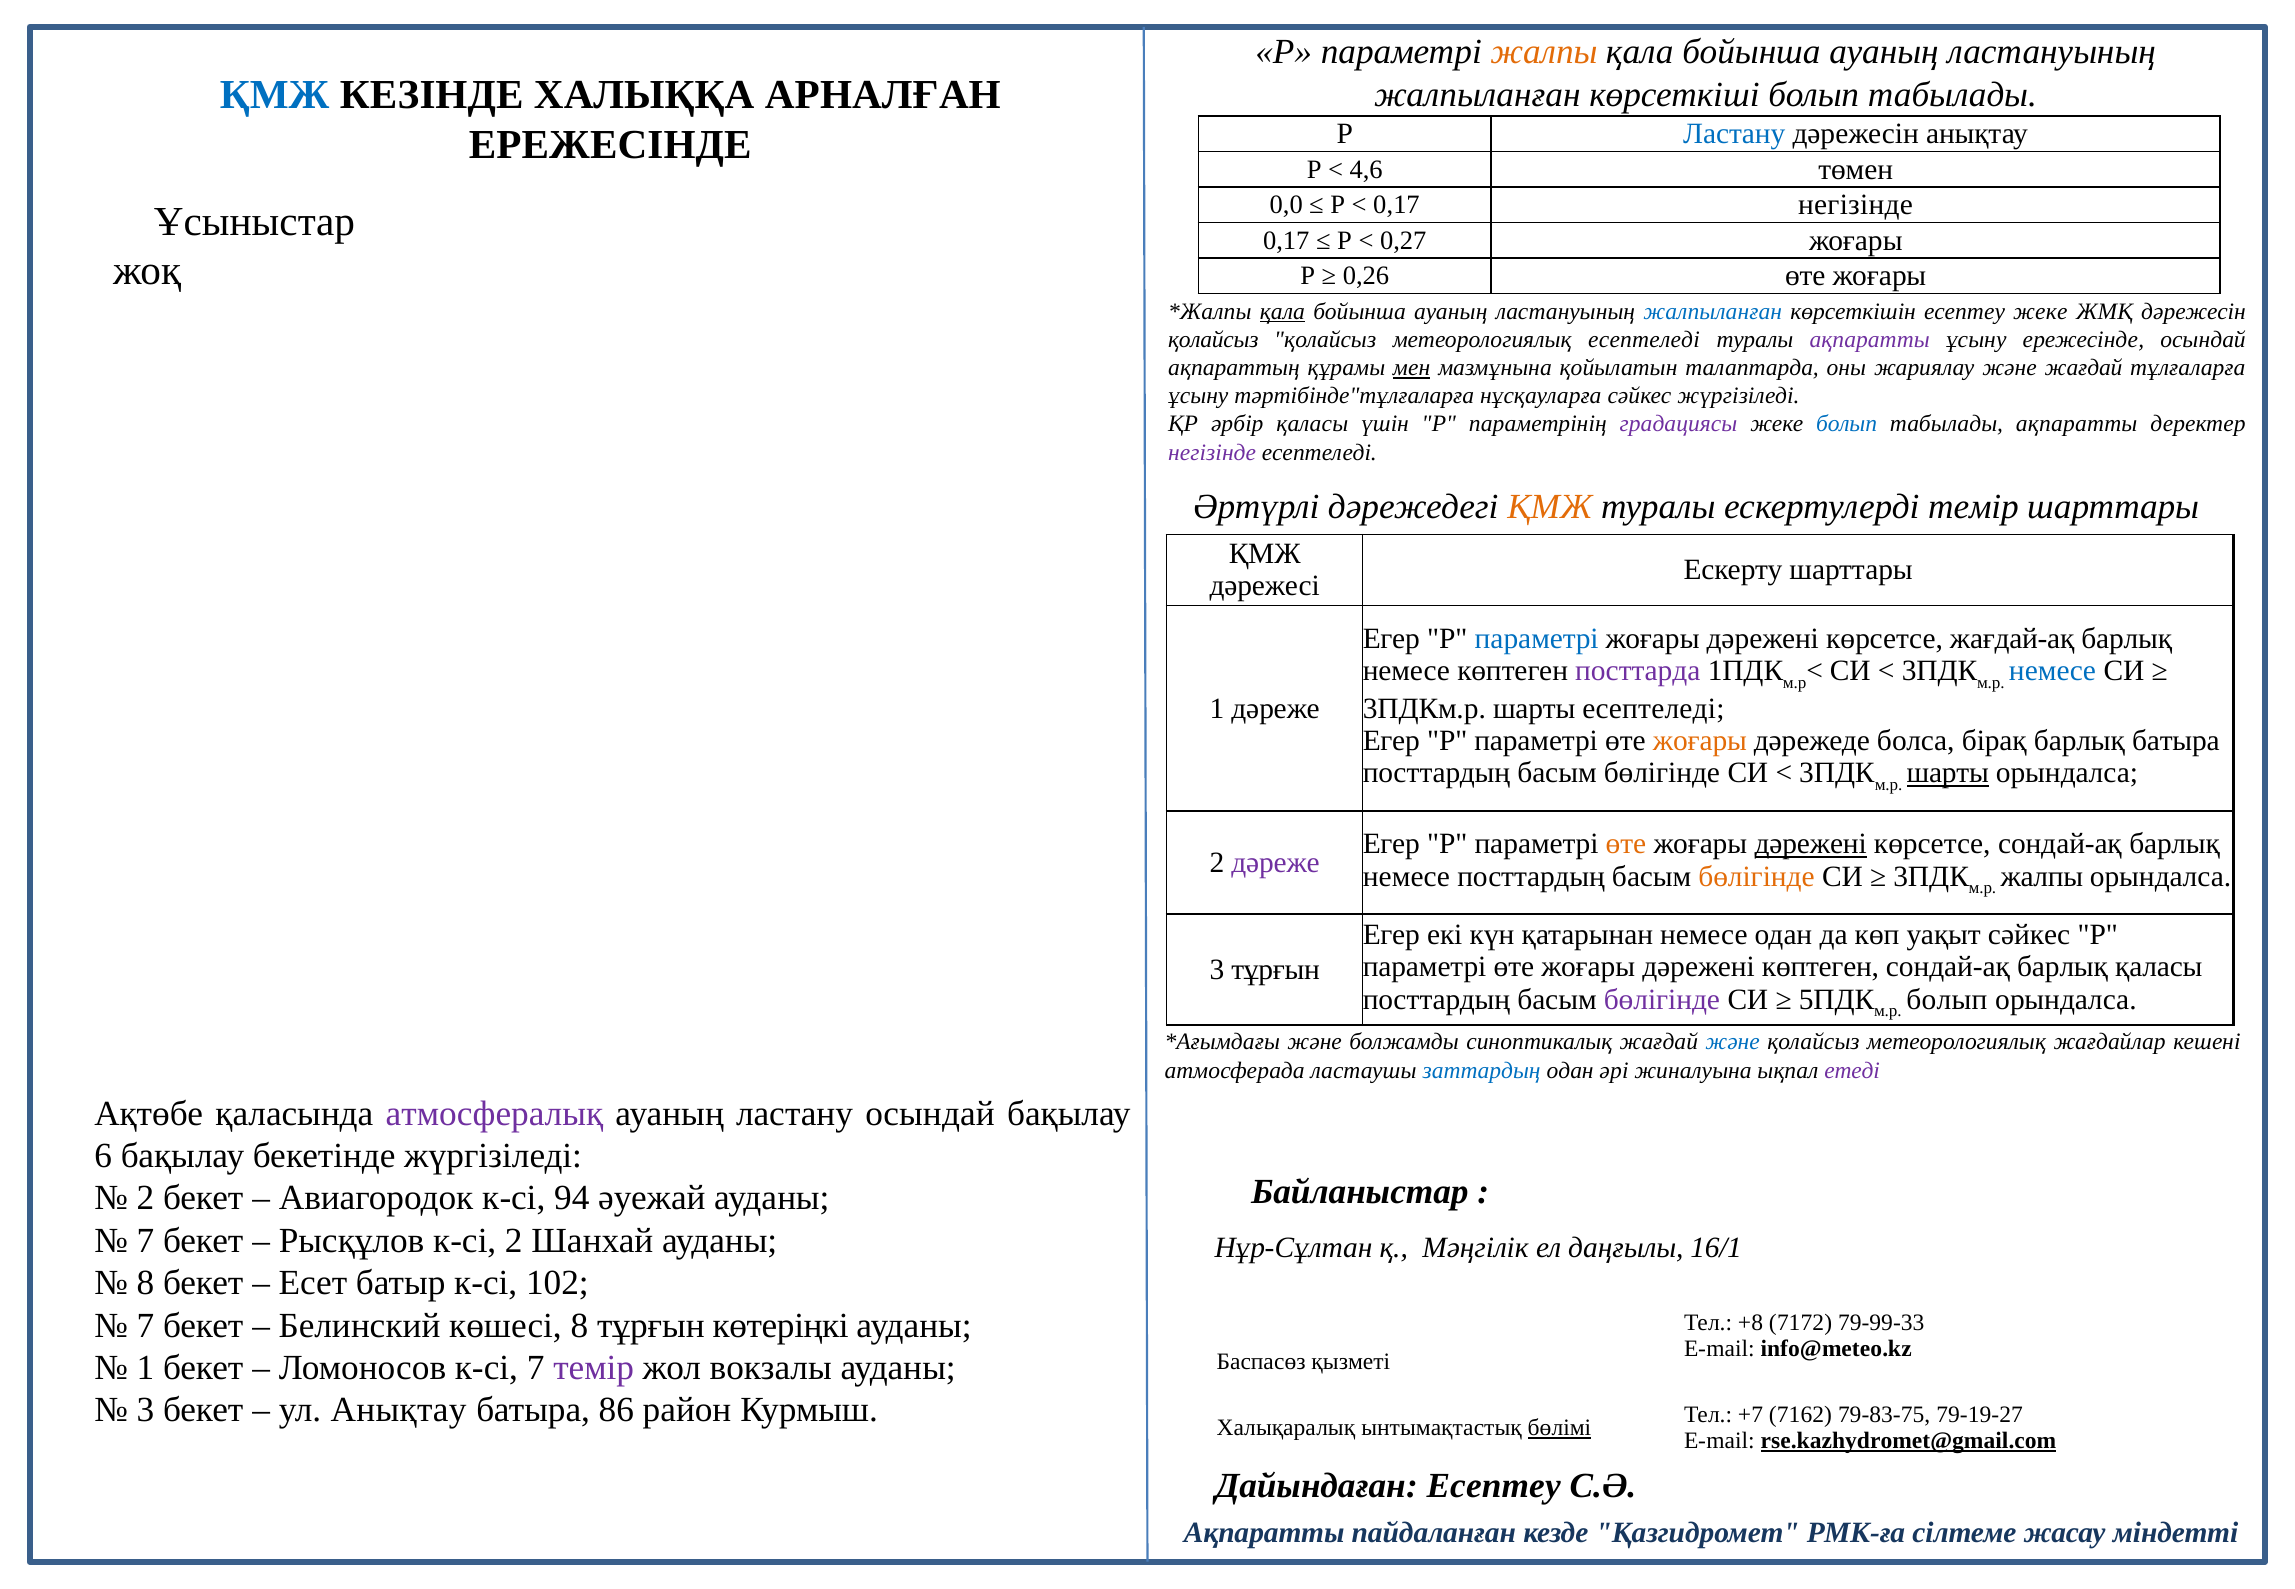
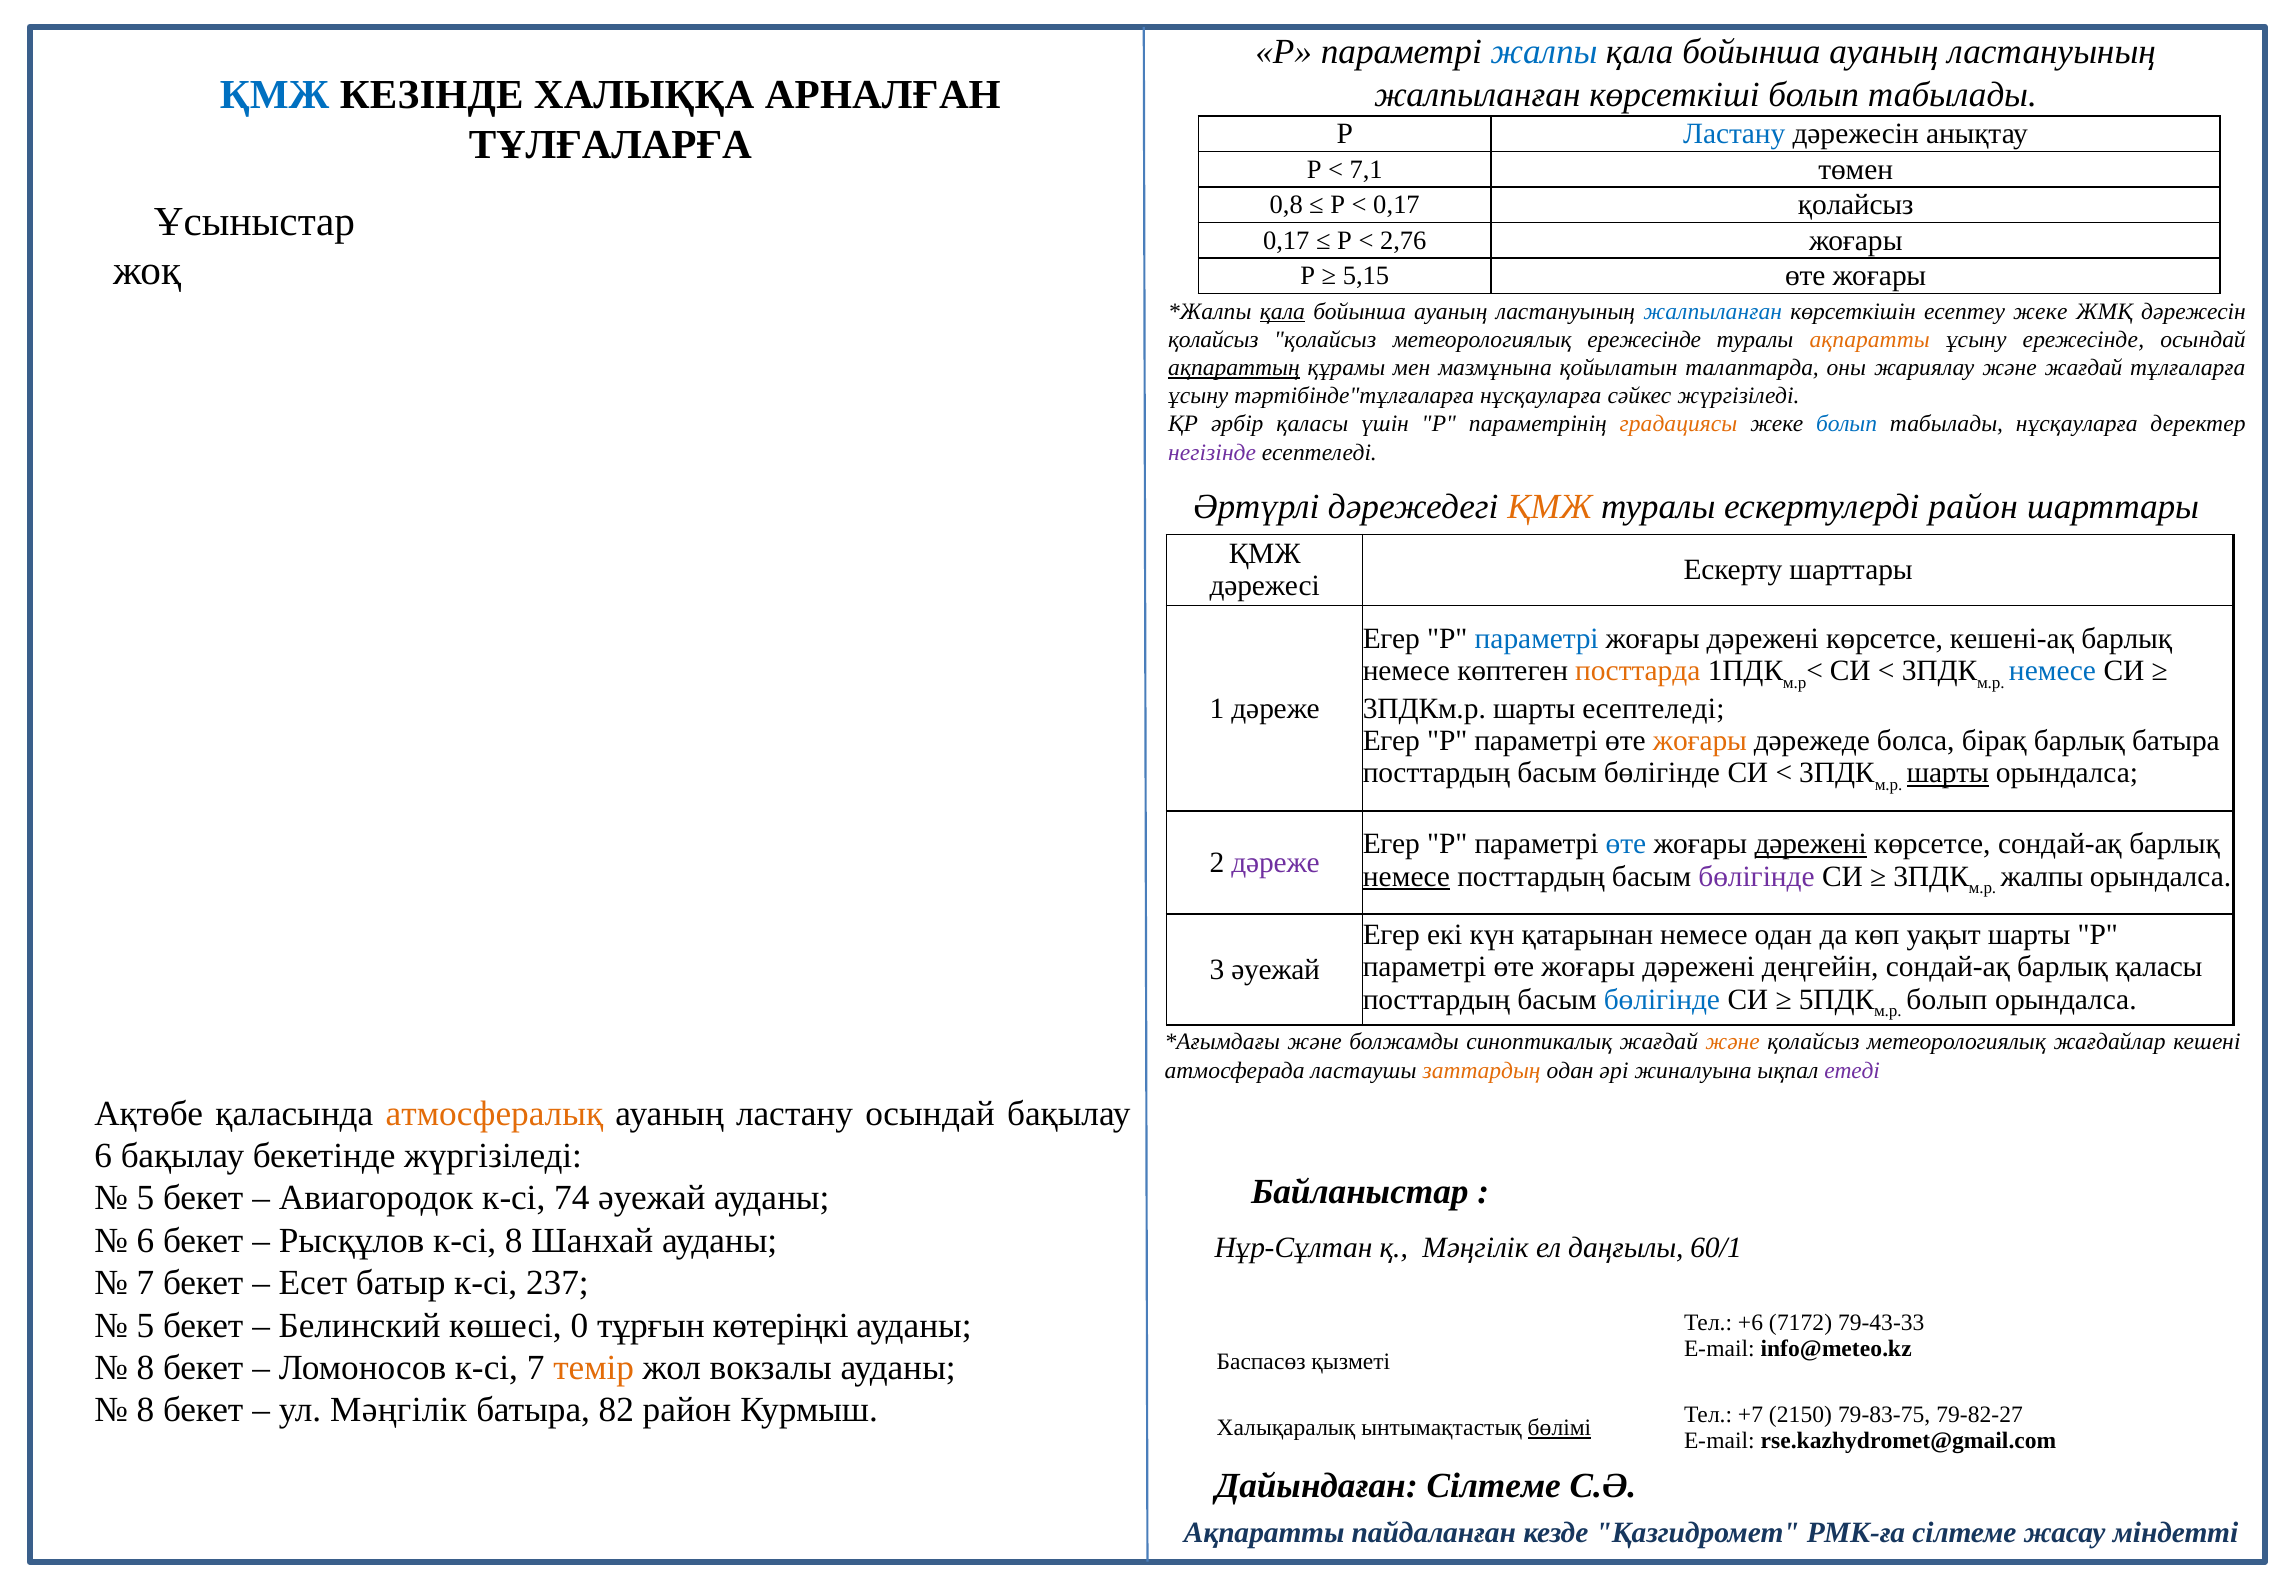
жалпы colour: orange -> blue (1544, 52)
ЕРЕЖЕСІНДЕ: ЕРЕЖЕСІНДЕ -> ТҰЛҒАЛАРҒА (610, 144)
4,6: 4,6 -> 7,1 (1366, 169)
0,0: 0,0 -> 0,8 (1286, 205)
0,17 негізінде: негізінде -> қолайсыз (1856, 205)
0,27: 0,27 -> 2,76 (1403, 240)
0,26: 0,26 -> 5,15 (1366, 276)
метеорологиялық есептеледі: есептеледі -> ережесінде (1644, 340)
ақпаратты colour: purple -> orange (1870, 340)
ақпараттың underline: none -> present (1234, 368)
мен underline: present -> none (1412, 368)
градациясы colour: purple -> orange (1679, 424)
табылады ақпаратты: ақпаратты -> нұсқауларға (2077, 424)
ескертулерді темір: темір -> район (1973, 507)
жағдай-ақ: жағдай-ақ -> кешені-ақ (2012, 639)
посттарда colour: purple -> orange (1638, 671)
өте colour: orange -> blue (1626, 844)
немесе underline: none -> present (1406, 876)
бөлігінде colour: orange -> purple (1756, 876)
уақыт сәйкес: сәйкес -> шарты (2029, 935)
дәрежені көптеген: көптеген -> деңгейін (1820, 967)
3 тұрғын: тұрғын -> әуежай (1276, 969)
бөлігінде colour: purple -> blue (1662, 1000)
және colour: blue -> orange (1733, 1042)
заттардың colour: blue -> orange (1482, 1070)
атмосфералық colour: purple -> orange (494, 1113)
2: 2 -> 5 (146, 1198)
94: 94 -> 74 (572, 1198)
7: 7 -> 6 (146, 1241)
к-сі 2: 2 -> 8 (514, 1241)
16/1: 16/1 -> 60/1 (1716, 1247)
8: 8 -> 7 (146, 1283)
102: 102 -> 237 (557, 1283)
7: 7 -> 5 (146, 1325)
көшесі 8: 8 -> 0 (579, 1325)
+8: +8 -> +6 (1751, 1323)
79-99-33: 79-99-33 -> 79-43-33 (1881, 1323)
1: 1 -> 8 (146, 1368)
темір colour: purple -> orange (594, 1368)
3: 3 -> 8 (146, 1410)
ул Анықтау: Анықтау -> Мәңгілік (399, 1410)
86: 86 -> 82 (616, 1410)
7162: 7162 -> 2150 (1800, 1415)
79-19-27: 79-19-27 -> 79-82-27 (1980, 1415)
rse.kazhydromet@gmail.com underline: present -> none (1908, 1441)
Дайындаған Есептеу: Есептеу -> Сілтеме (1494, 1486)
